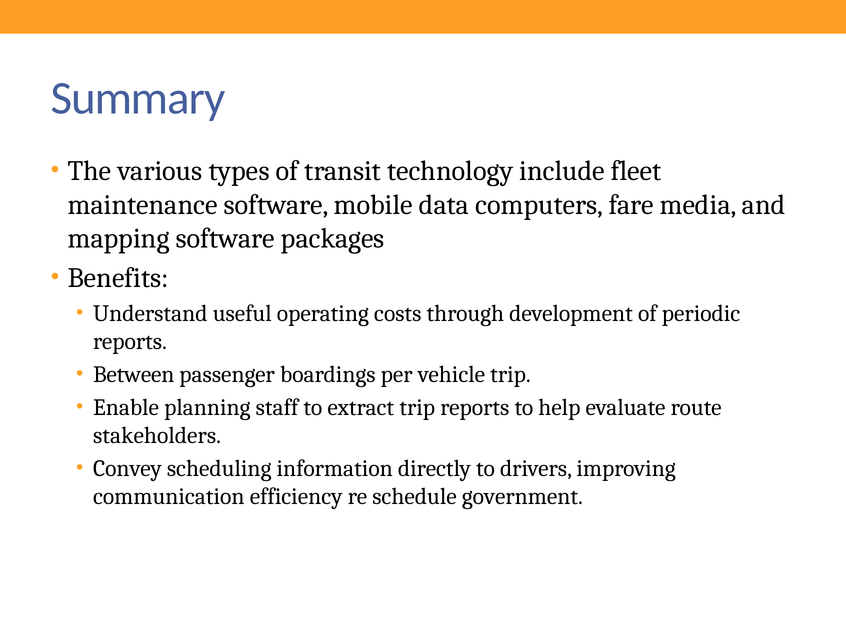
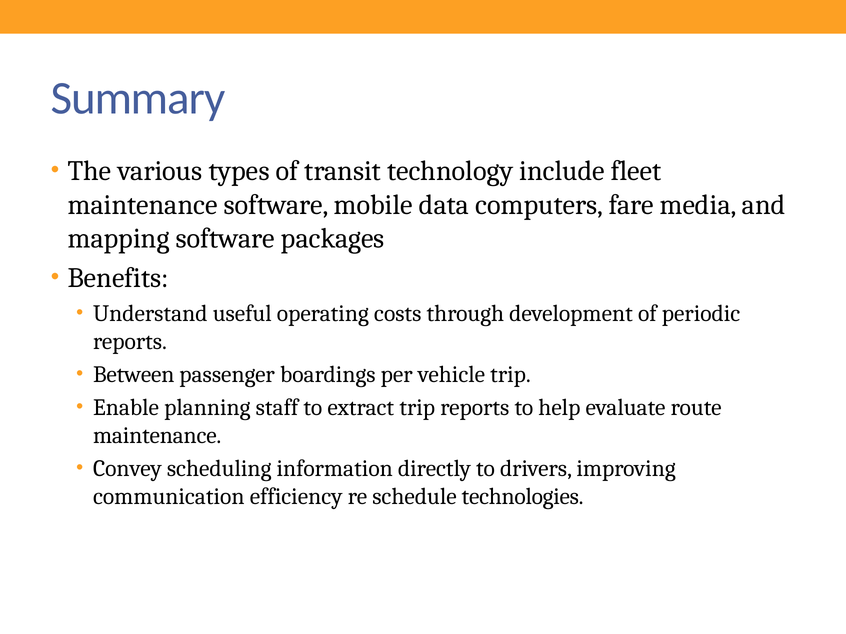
stakeholders: stakeholders -> maintenance (157, 436)
government: government -> technologies (523, 497)
